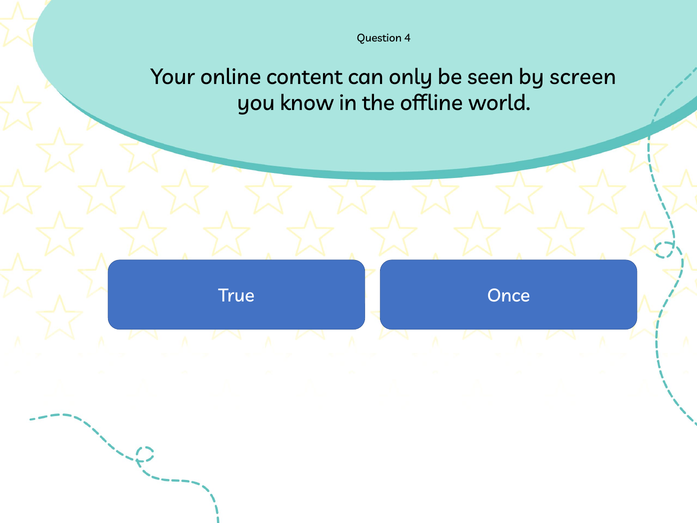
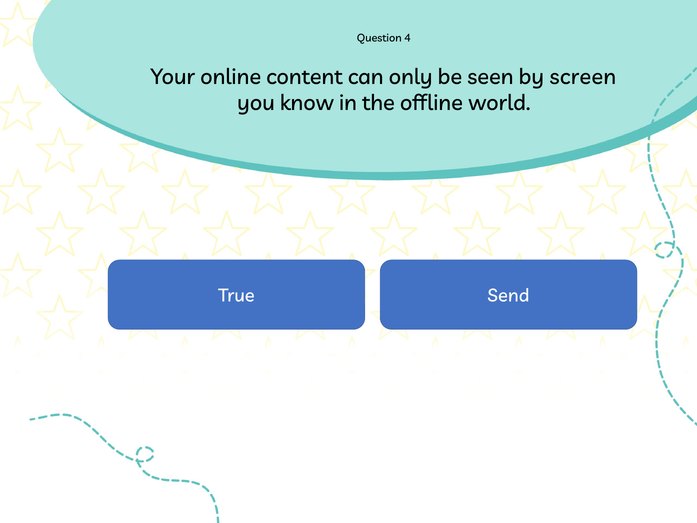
Once: Once -> Send (508, 296)
